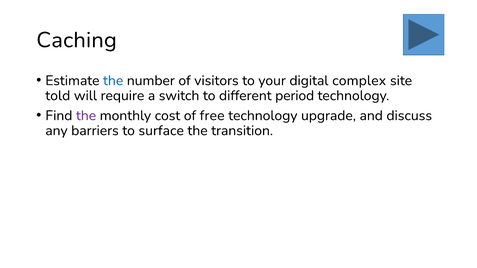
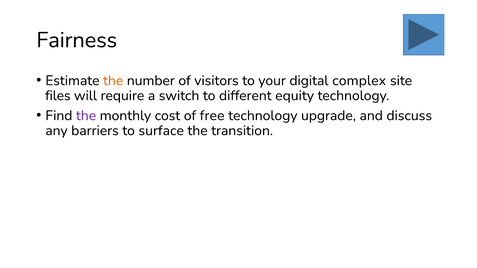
Caching: Caching -> Fairness (77, 40)
the colour: blue -> orange (113, 81)
told: told -> files (58, 96)
period: period -> equity (295, 96)
